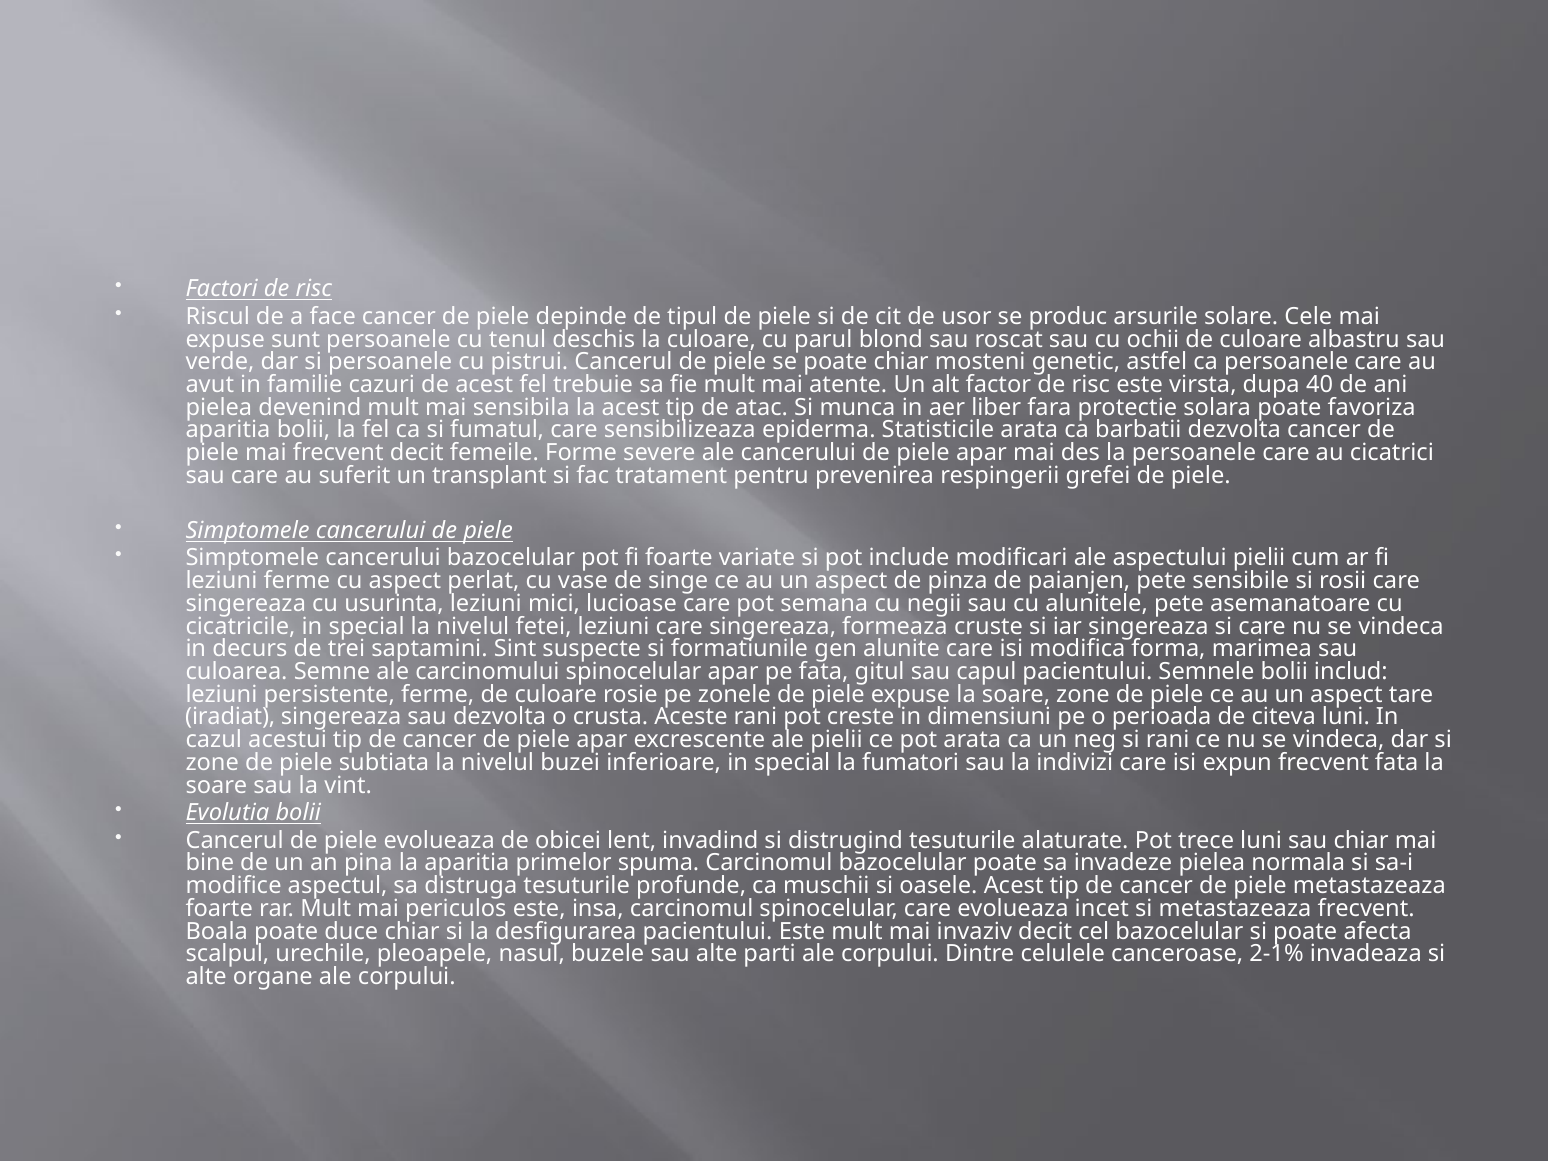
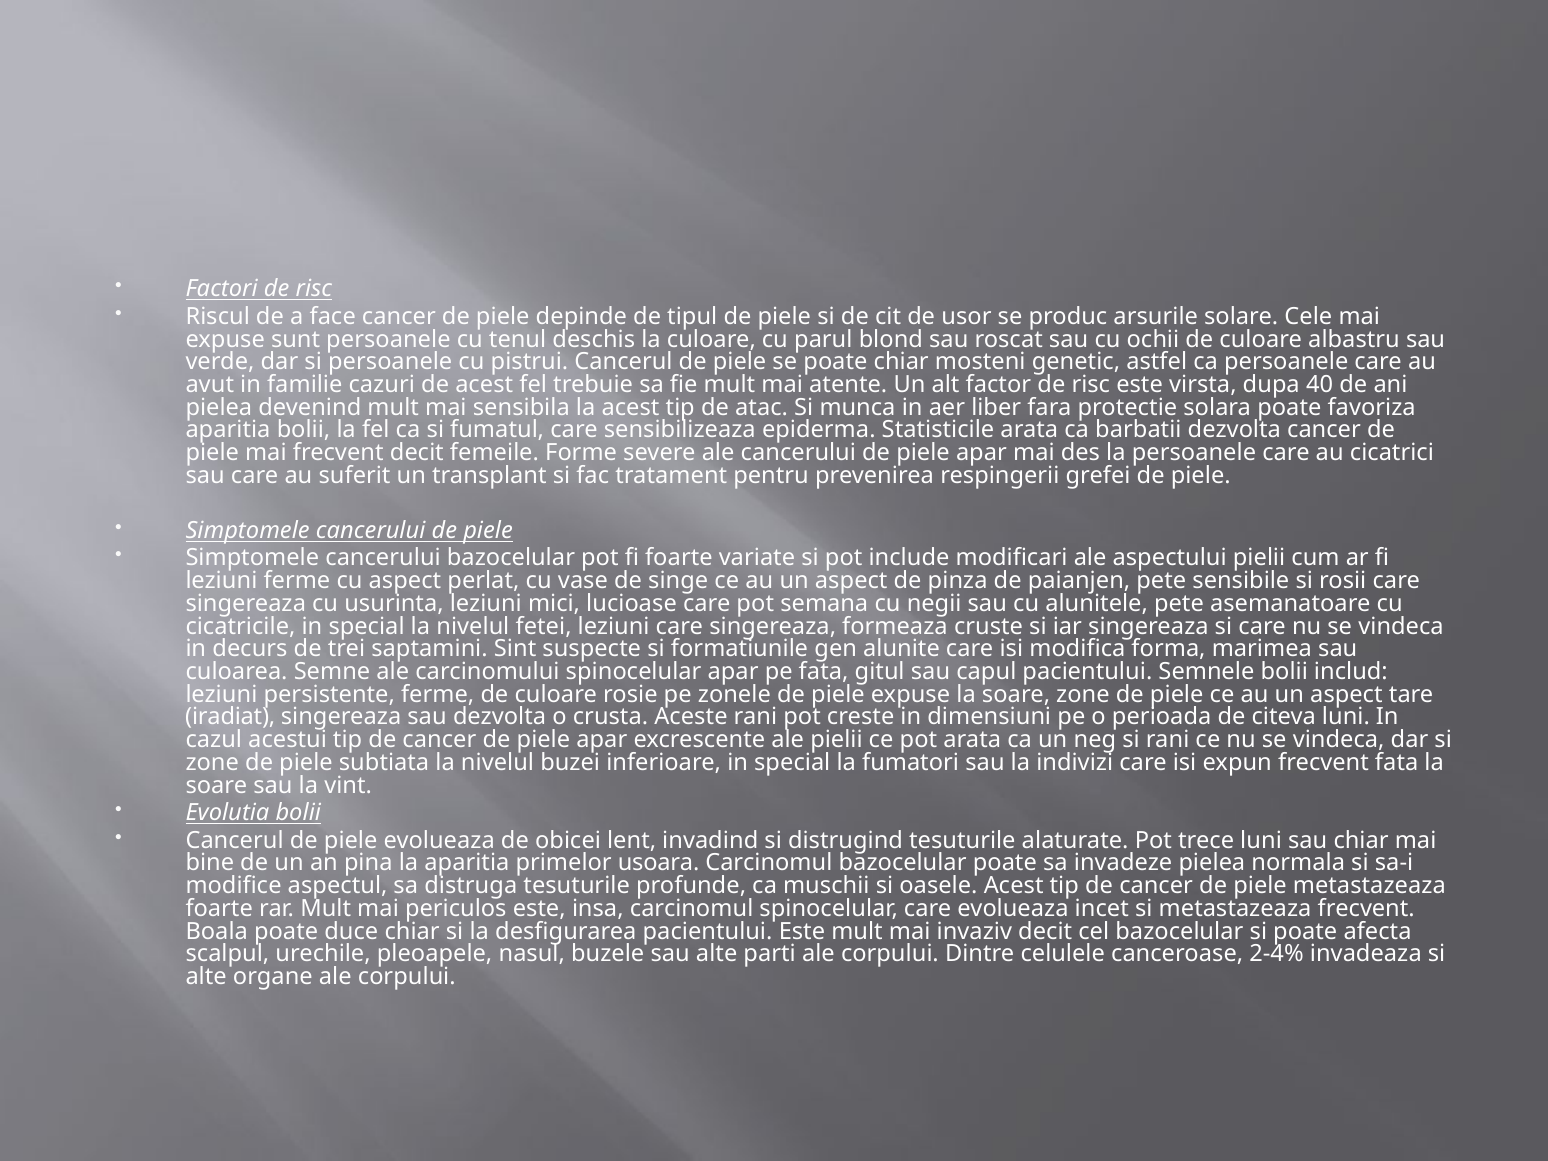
spuma: spuma -> usoara (659, 863)
2-1%: 2-1% -> 2-4% (1276, 954)
